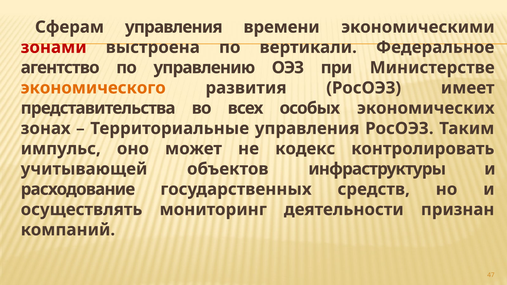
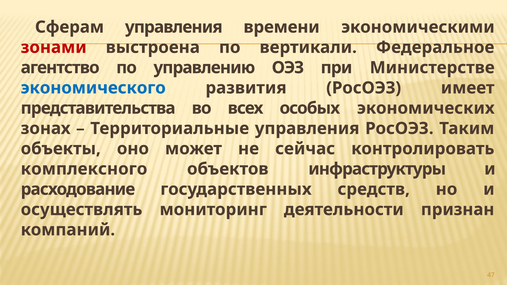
экономического colour: orange -> blue (93, 88)
импульс: импульс -> объекты (61, 149)
кодекс: кодекс -> сейчас (305, 149)
учитывающей: учитывающей -> комплексного (84, 169)
